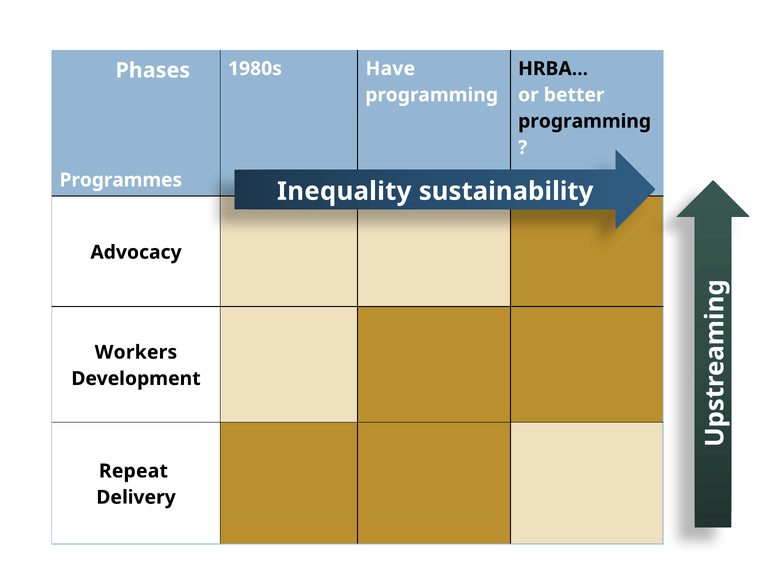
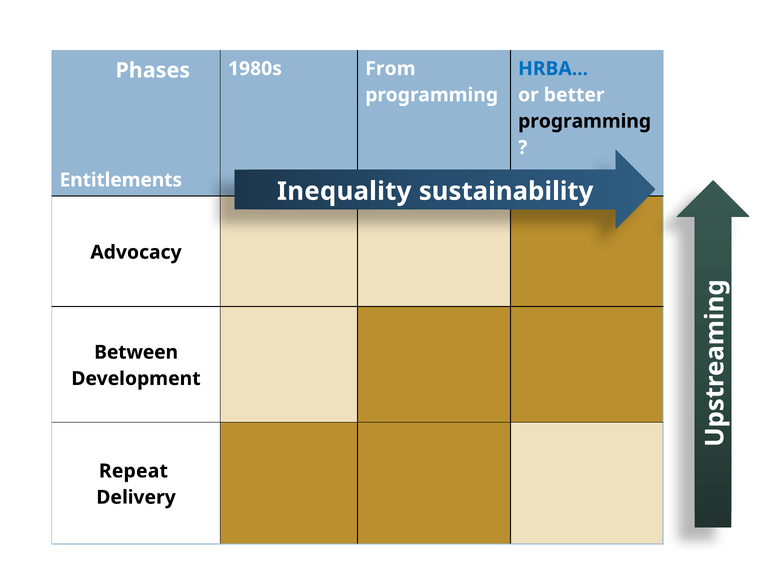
Have: Have -> From (390, 69)
HRBA colour: black -> blue (553, 69)
Programmes: Programmes -> Entitlements (121, 180)
Workers: Workers -> Between (136, 353)
